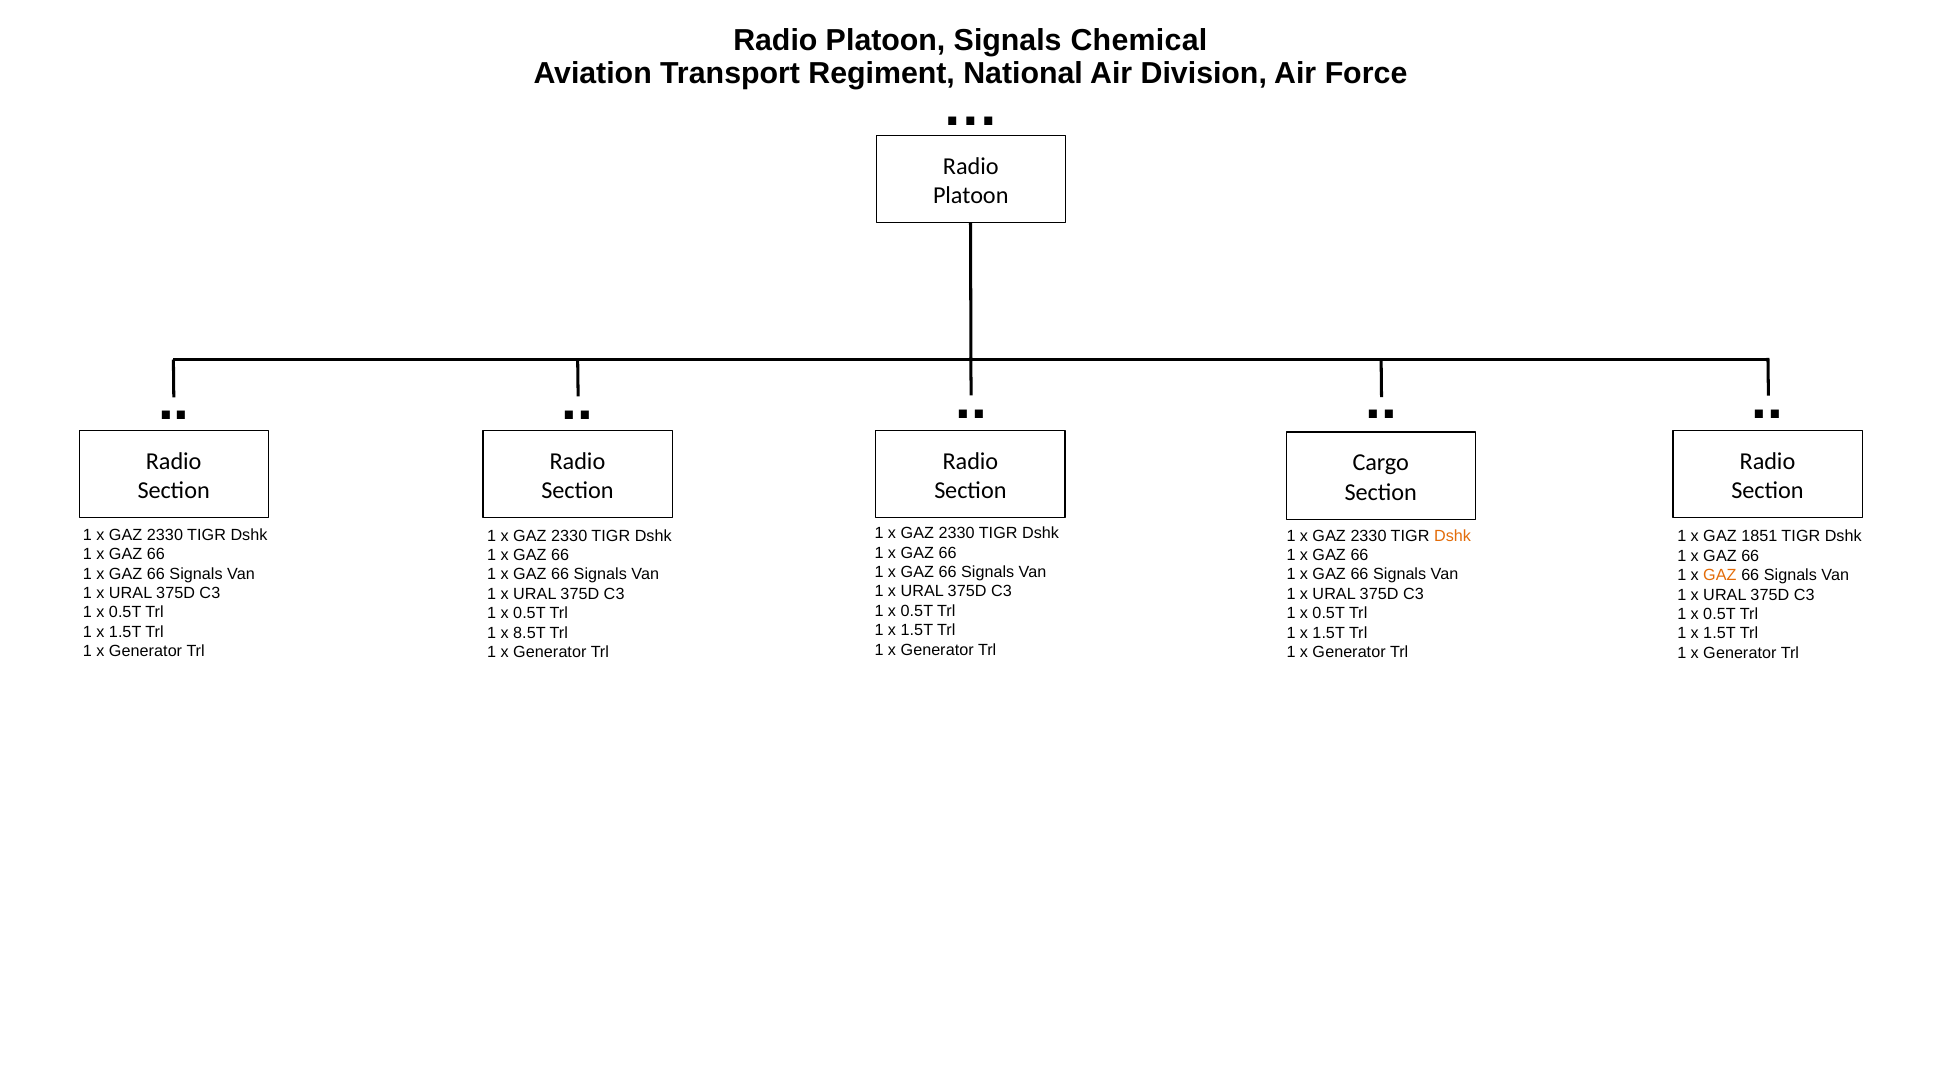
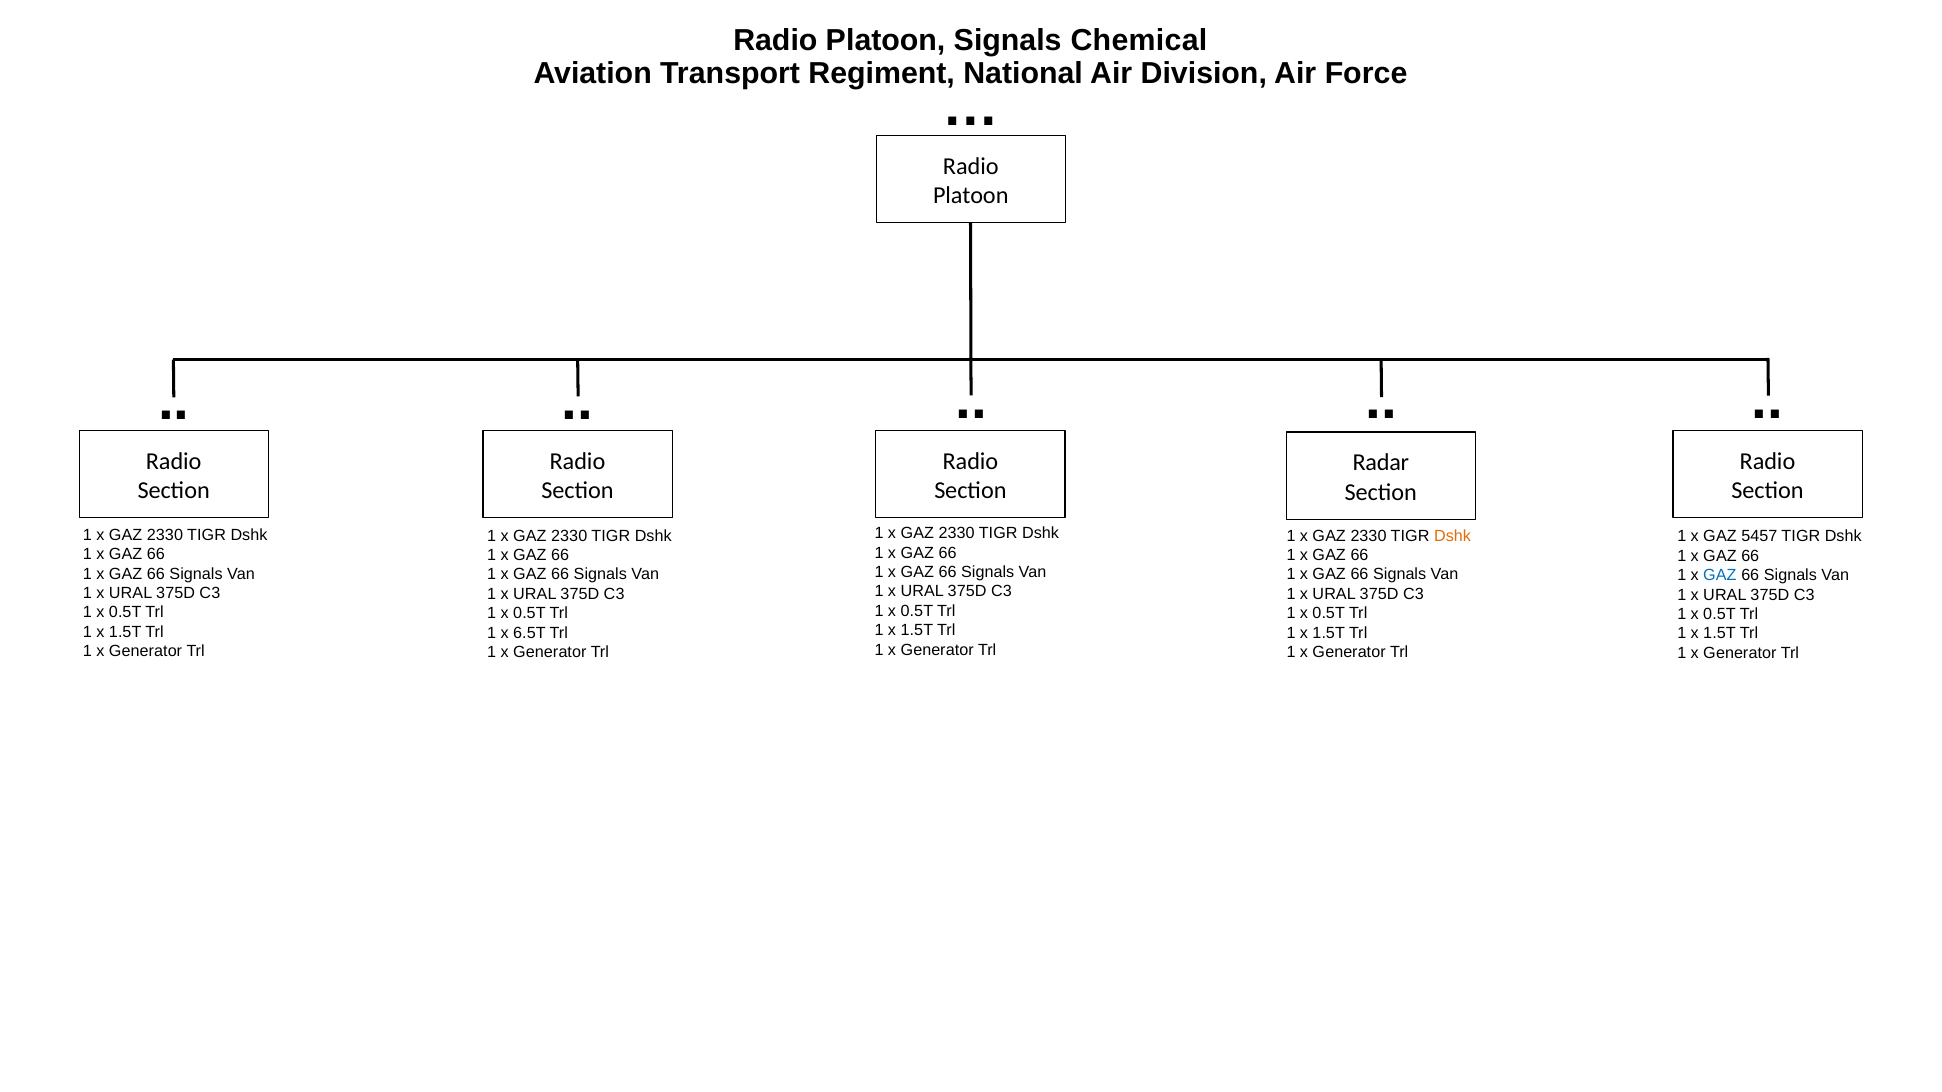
Cargo: Cargo -> Radar (1381, 463)
1851: 1851 -> 5457 (1759, 537)
GAZ colour: orange -> blue (1720, 576)
8.5T: 8.5T -> 6.5T (529, 633)
